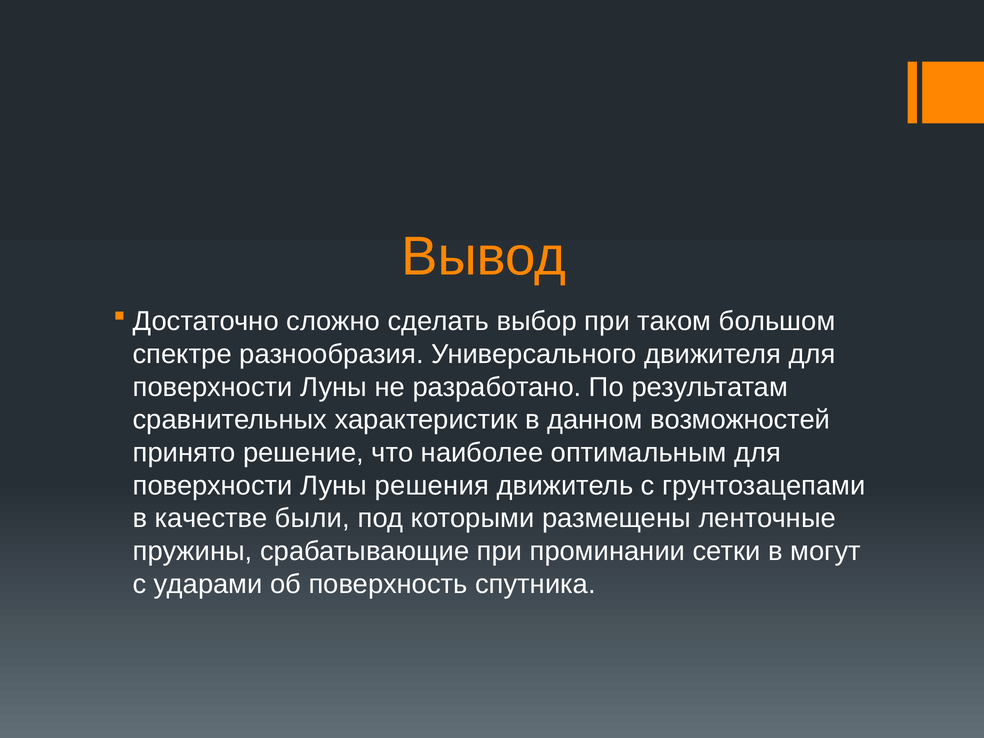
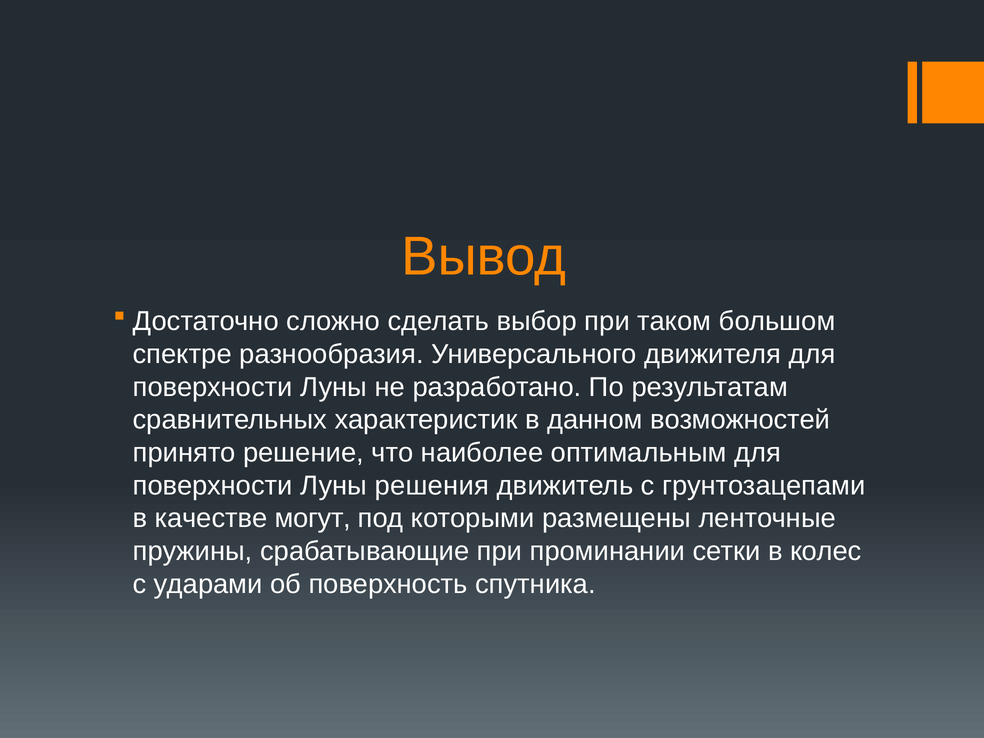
были: были -> могут (313, 518)
могут: могут -> колес (826, 551)
